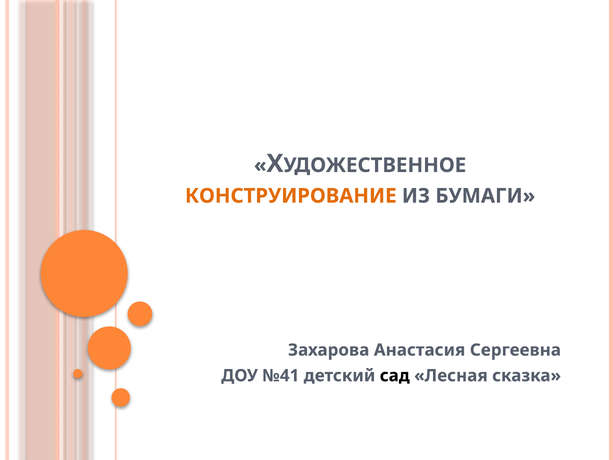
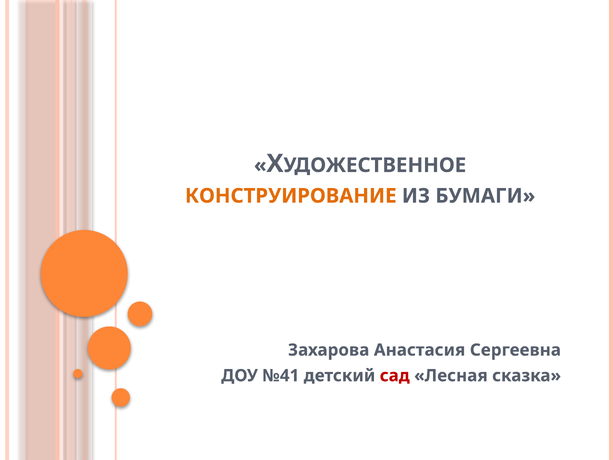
сад colour: black -> red (395, 375)
